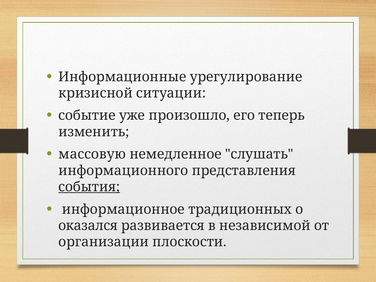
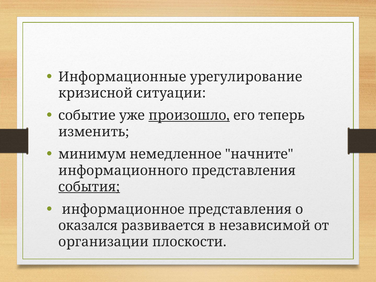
произошло underline: none -> present (189, 116)
массовую: массовую -> минимум (92, 154)
слушать: слушать -> начните (259, 154)
информационное традиционных: традиционных -> представления (240, 209)
